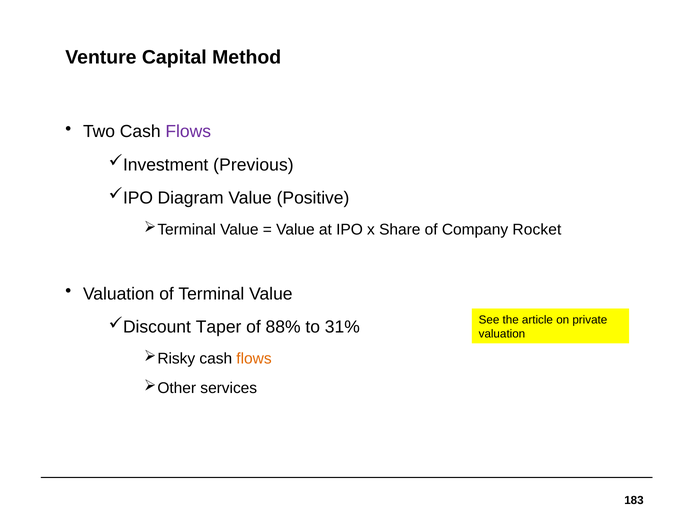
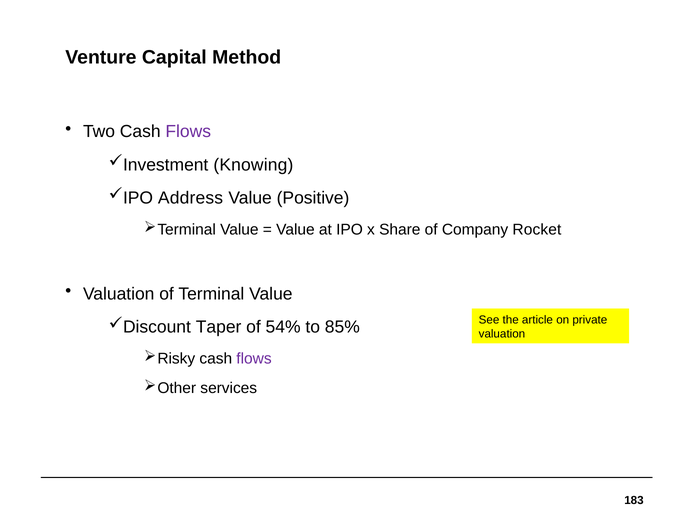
Previous: Previous -> Knowing (253, 165)
Diagram: Diagram -> Address (191, 198)
88%: 88% -> 54% (283, 327)
31%: 31% -> 85% (342, 327)
flows colour: orange -> purple (254, 359)
